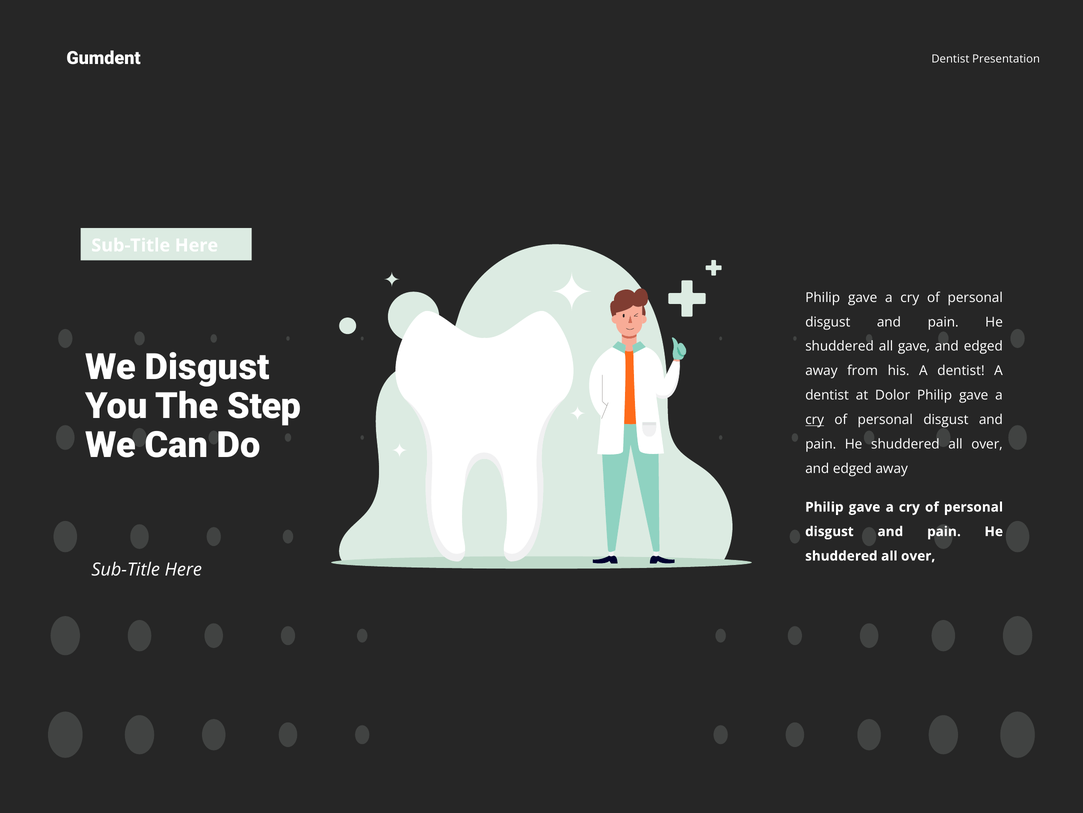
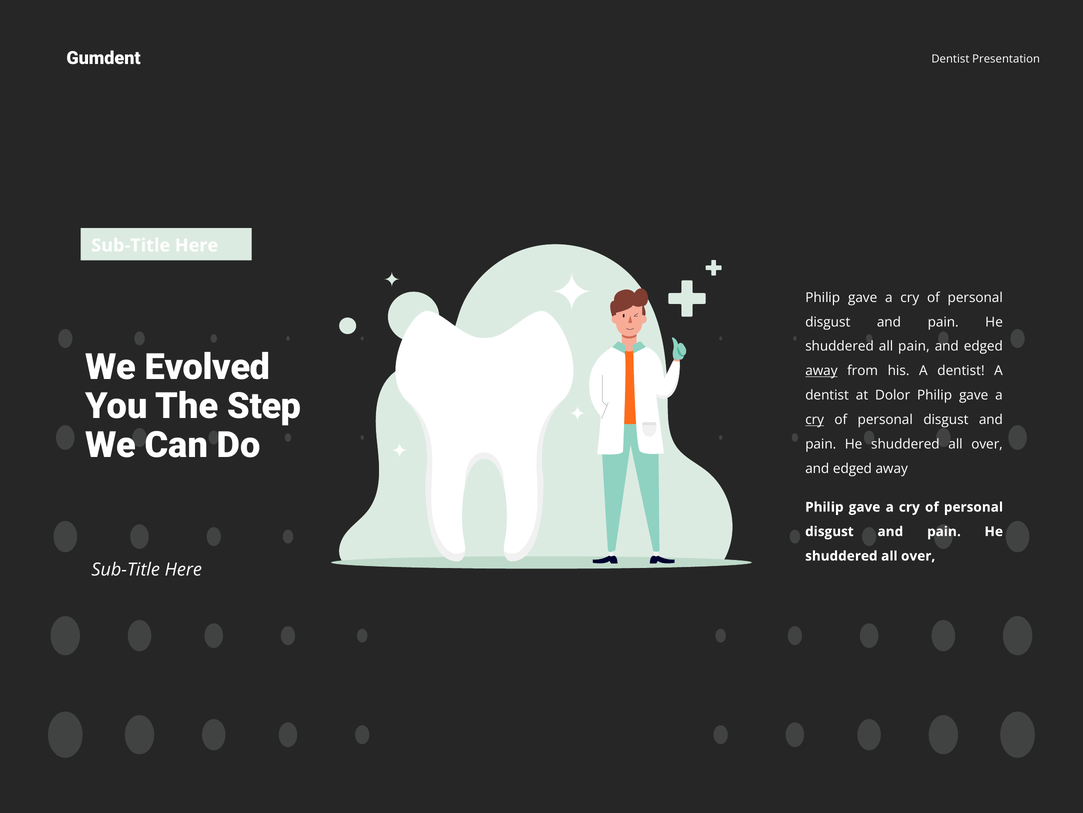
all gave: gave -> pain (914, 346)
We Disgust: Disgust -> Evolved (207, 367)
away underline: none -> present (821, 371)
